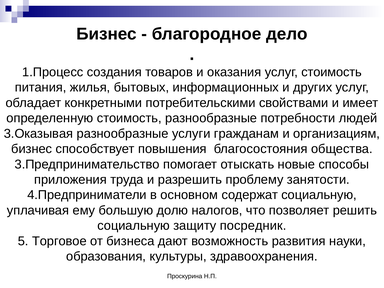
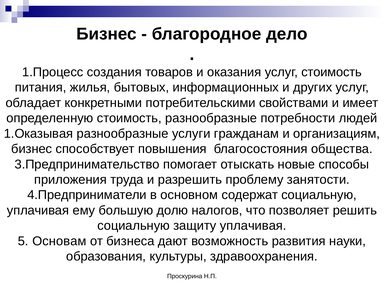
3.Оказывая: 3.Оказывая -> 1.Оказывая (38, 134)
защиту посредник: посредник -> уплачивая (253, 226)
Торговое: Торговое -> Основам (59, 241)
